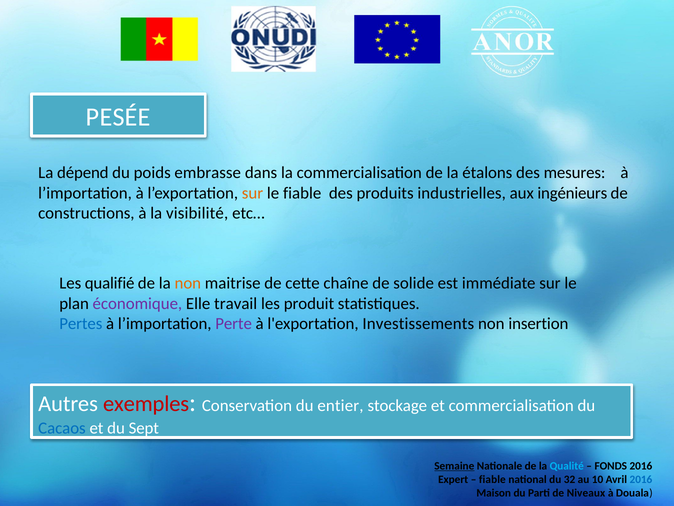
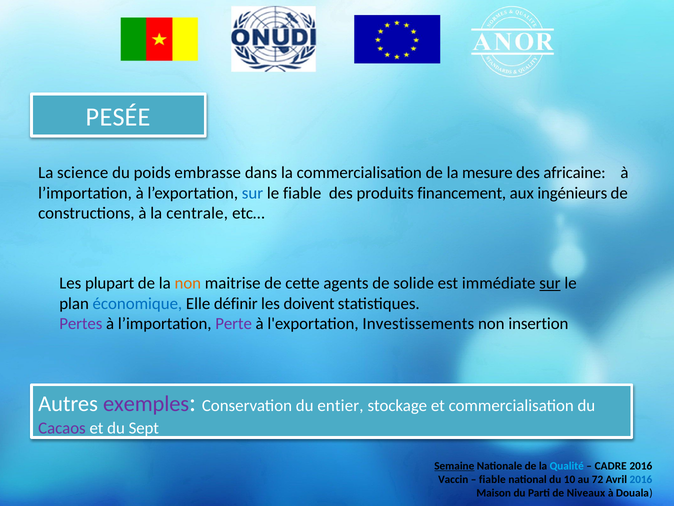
dépend: dépend -> science (83, 173)
étalons: étalons -> mesure (487, 173)
mesures: mesures -> africaine (575, 173)
sur colour: orange -> blue (252, 193)
industrielles: industrielles -> financement (462, 193)
visibilité: visibilité -> centrale (197, 213)
qualifié: qualifié -> plupart (110, 283)
chaîne: chaîne -> agents (346, 283)
sur underline: none -> present (550, 283)
économique colour: purple -> blue (137, 303)
travail: travail -> définir (236, 303)
produit: produit -> doivent (309, 303)
Pertes colour: blue -> purple (81, 324)
exemples colour: red -> purple (146, 404)
Cacaos colour: blue -> purple (62, 428)
FONDS: FONDS -> CADRE (611, 465)
Expert: Expert -> Vaccin (453, 479)
32: 32 -> 10 (570, 479)
10: 10 -> 72 (598, 479)
